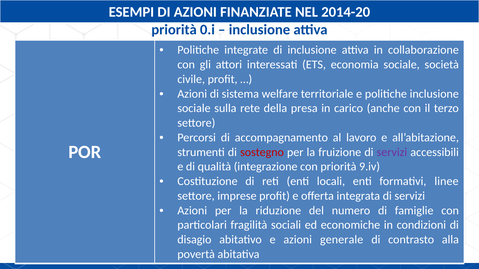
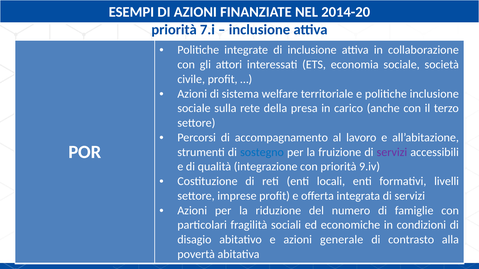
0.i: 0.i -> 7.i (207, 30)
sostegno colour: red -> blue (262, 152)
linee: linee -> livelli (447, 182)
